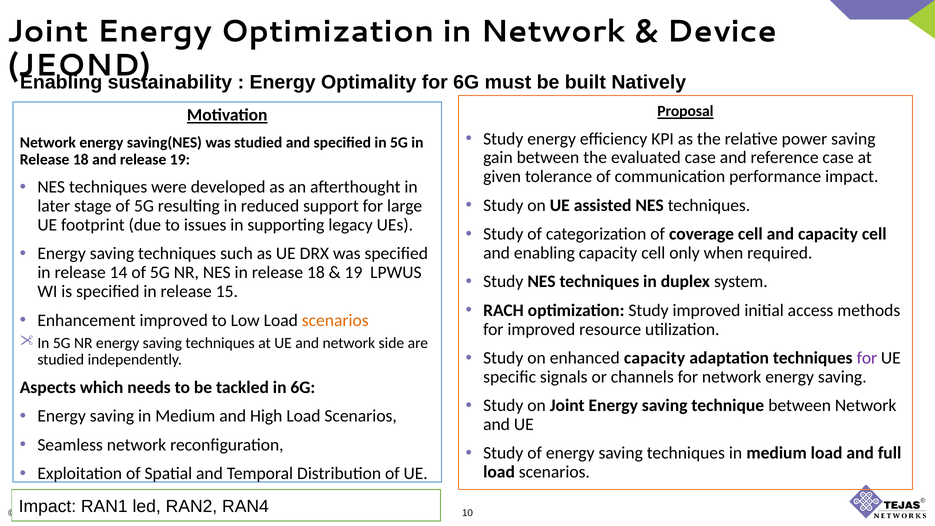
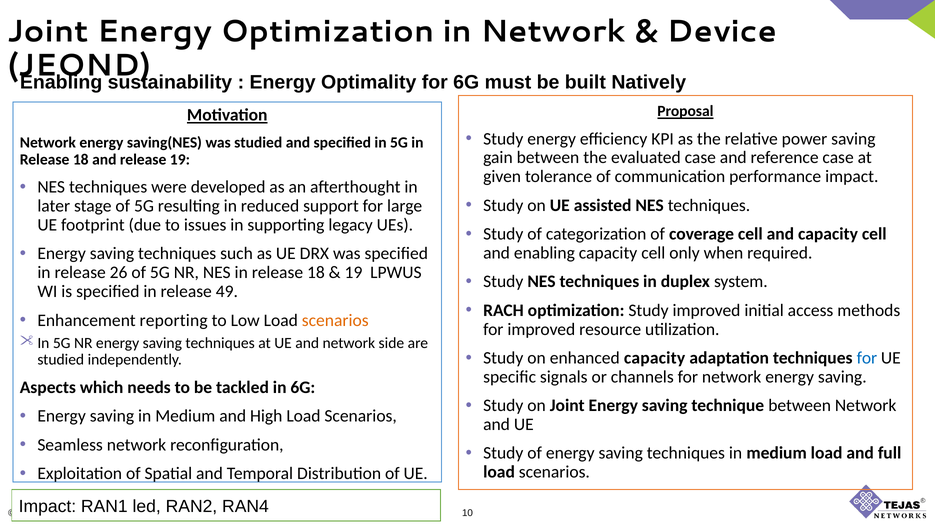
14: 14 -> 26 (119, 273)
15: 15 -> 49 (227, 292)
Enhancement improved: improved -> reporting (174, 320)
for colour: purple -> blue (867, 358)
